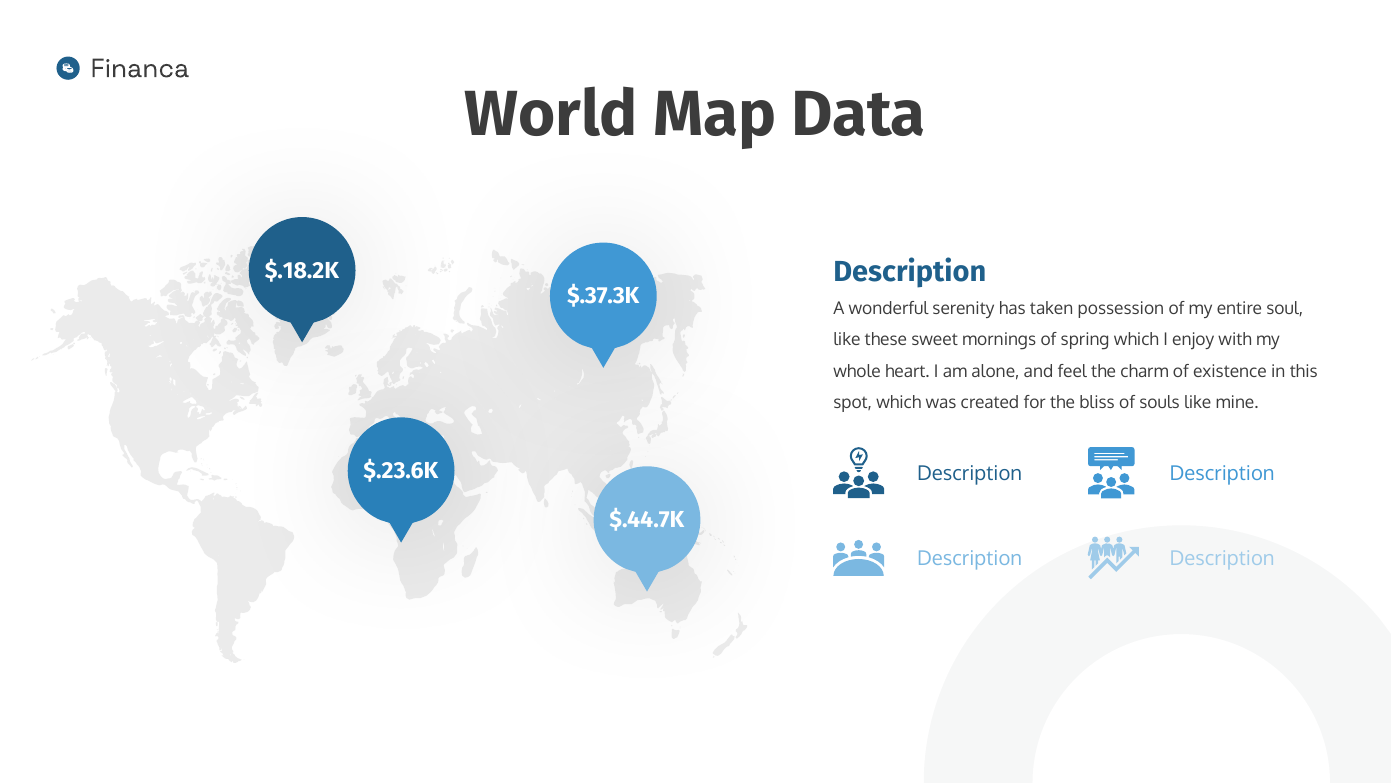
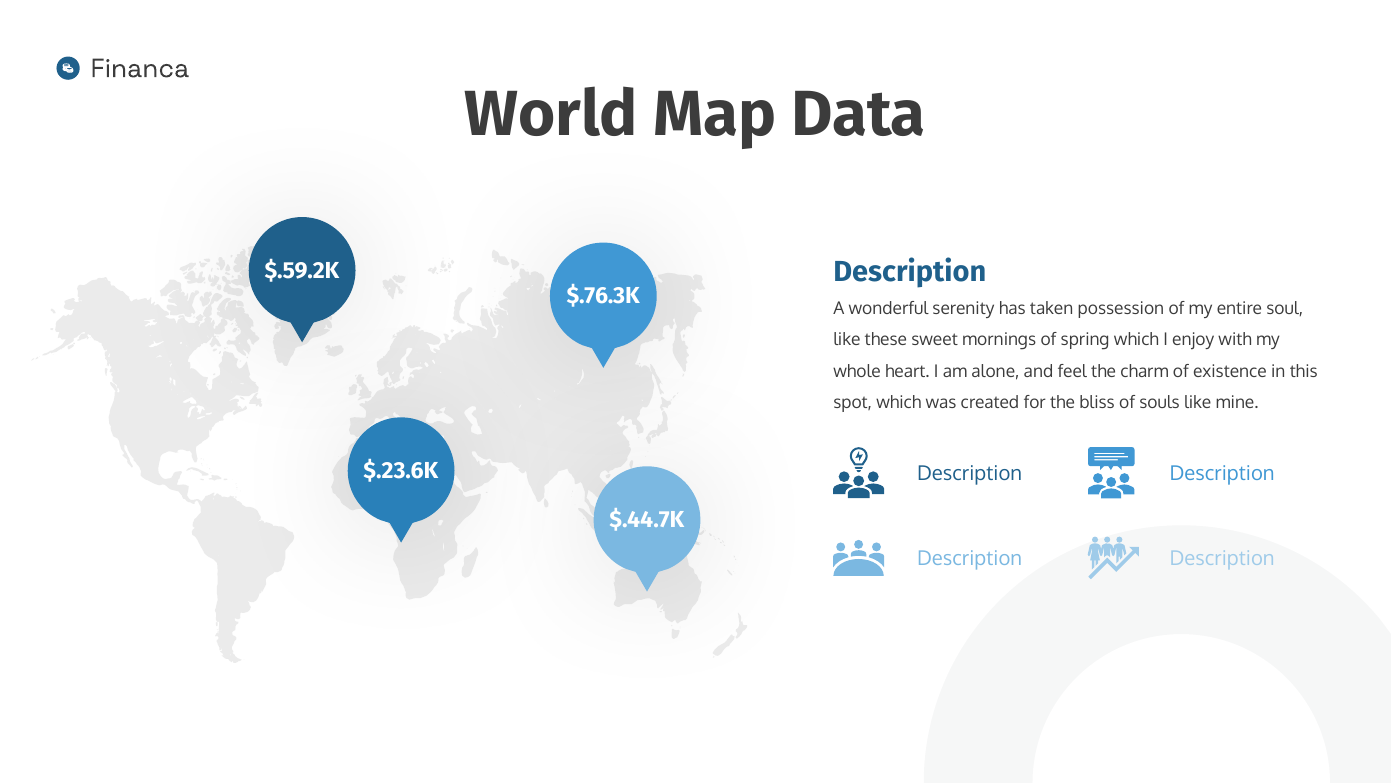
$.18.2K: $.18.2K -> $.59.2K (302, 270)
$.37.3K: $.37.3K -> $.76.3K (603, 296)
